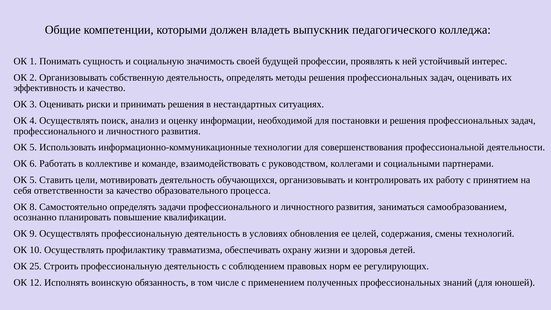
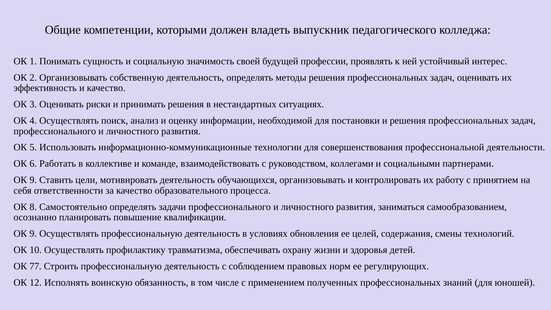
5: 5 -> 9 (33, 180)
25: 25 -> 77 (35, 266)
